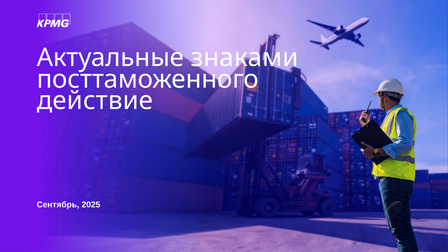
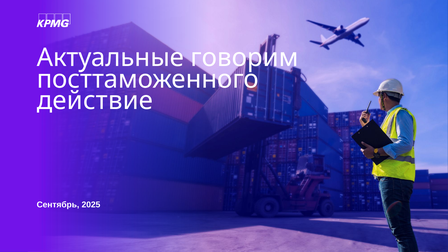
знаками: знаками -> говорим (245, 58)
